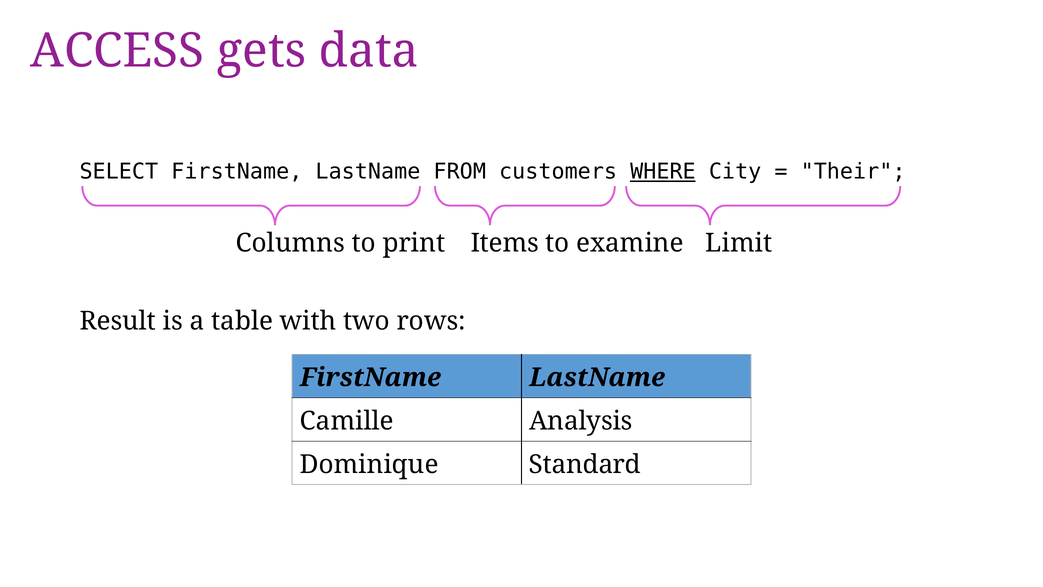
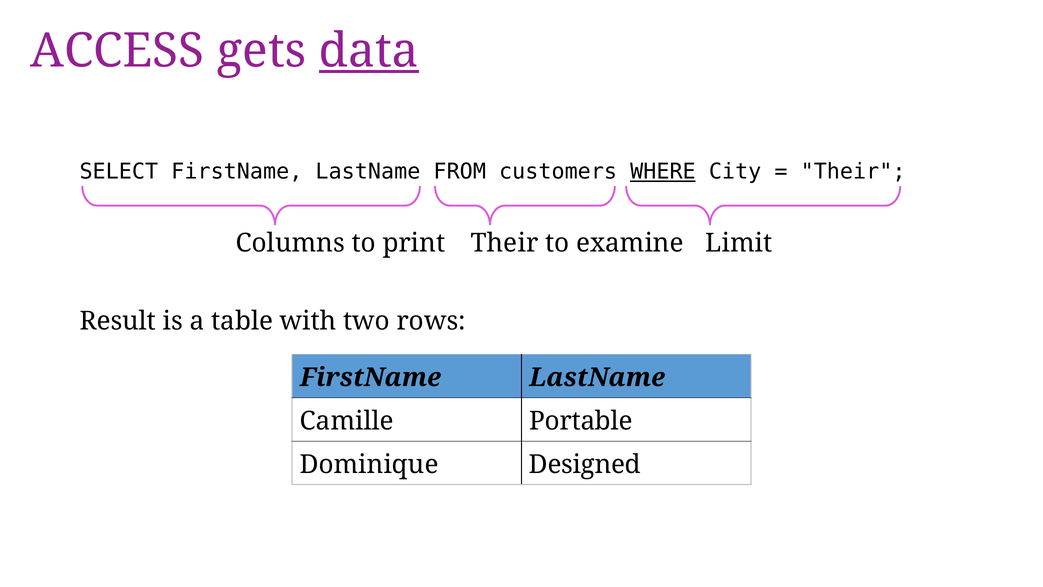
data underline: none -> present (369, 51)
print Items: Items -> Their (505, 243)
Analysis: Analysis -> Portable (581, 421)
Standard: Standard -> Designed (585, 464)
